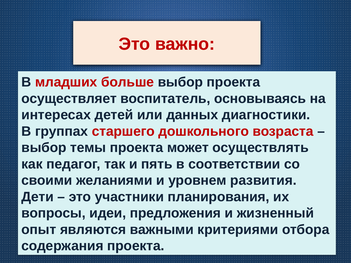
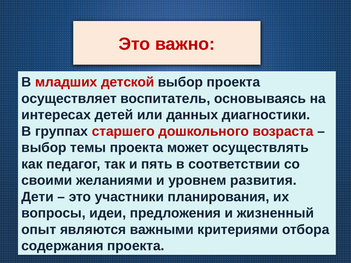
больше: больше -> детской (128, 82)
